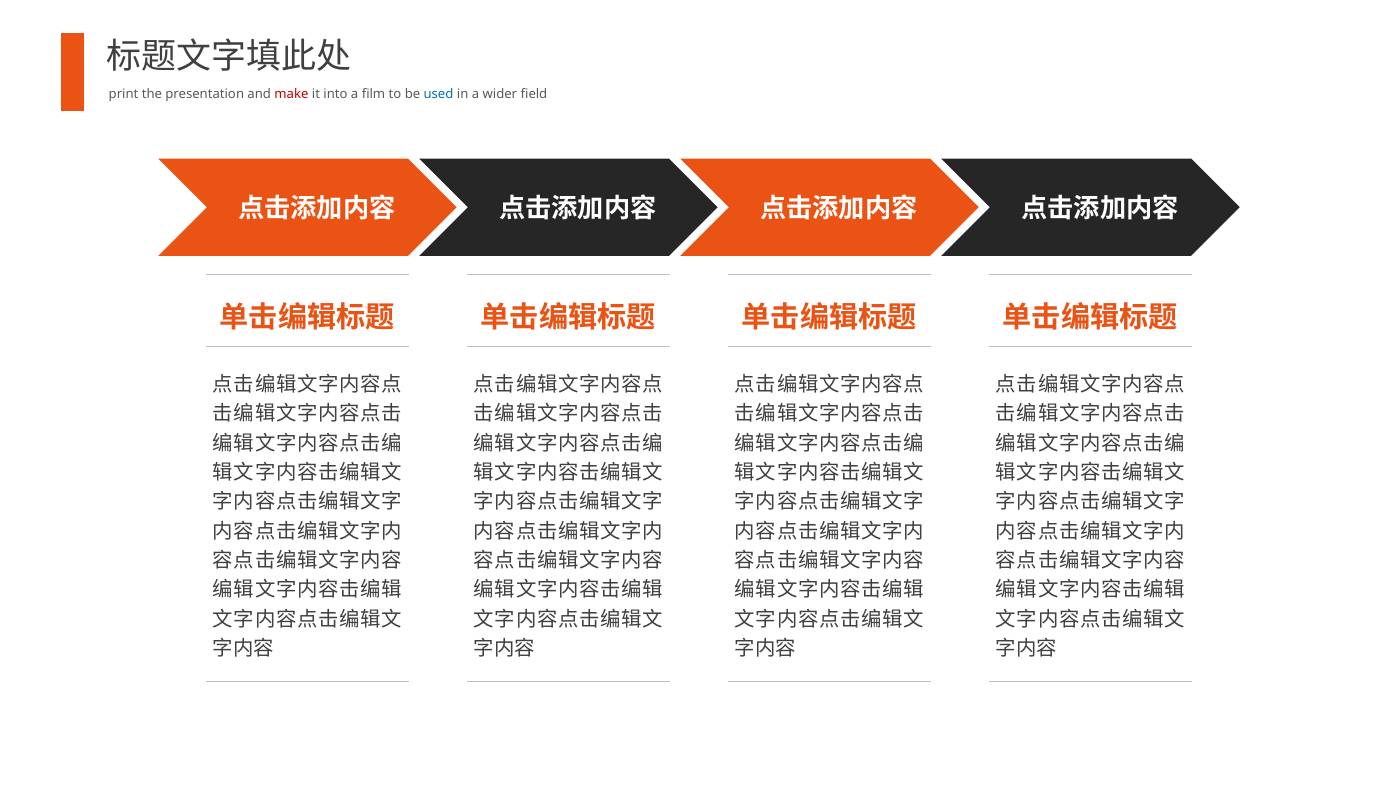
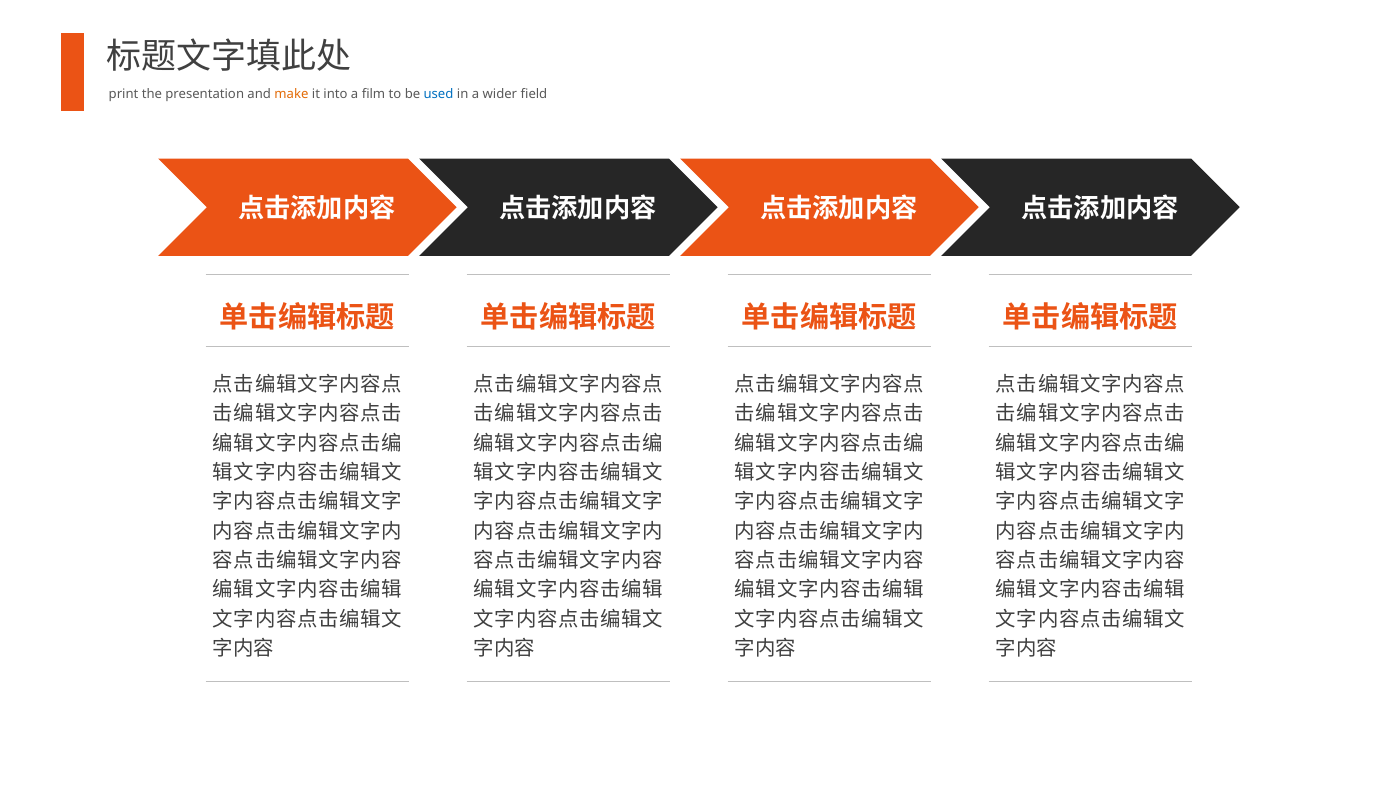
make colour: red -> orange (291, 94)
